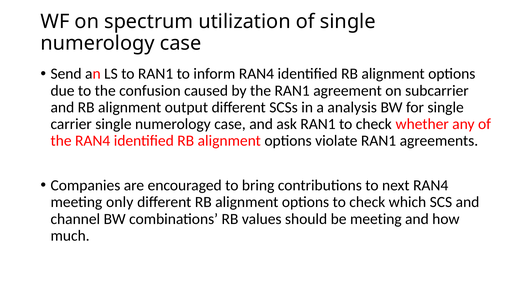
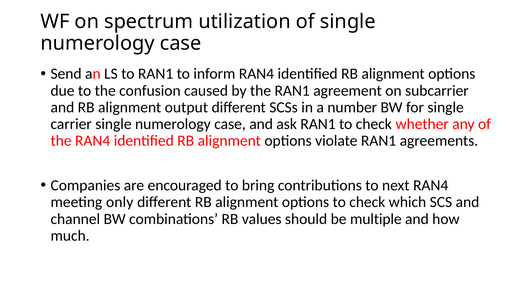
analysis: analysis -> number (352, 107)
be meeting: meeting -> multiple (376, 219)
